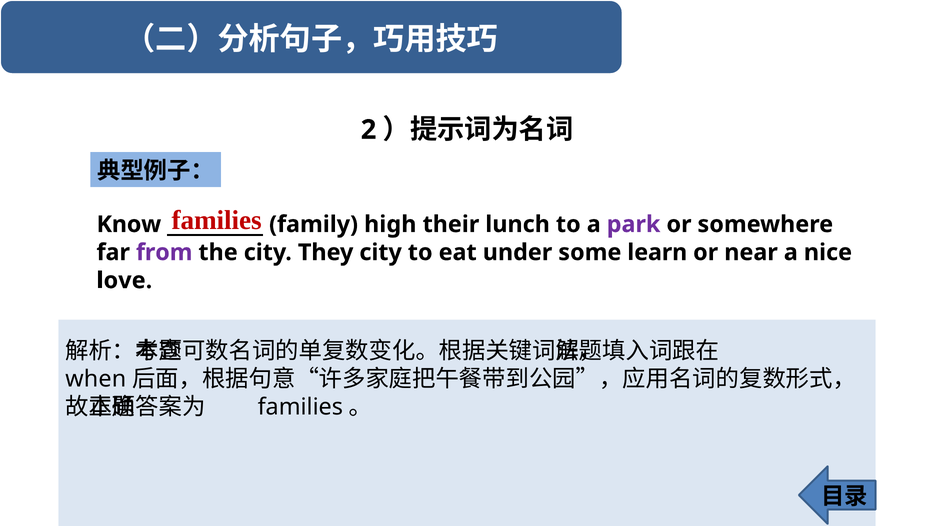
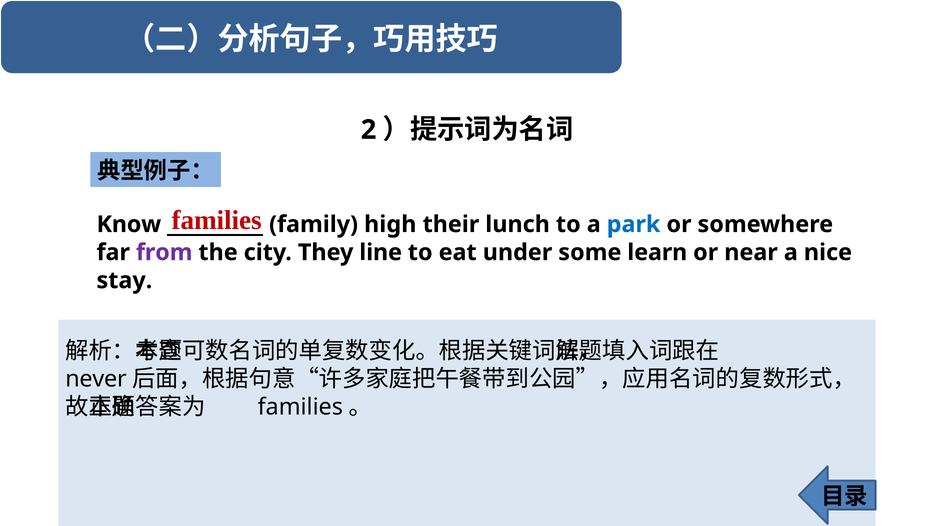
park colour: purple -> blue (634, 224)
They city: city -> line (381, 252)
love: love -> stay (124, 280)
when: when -> never (96, 378)
